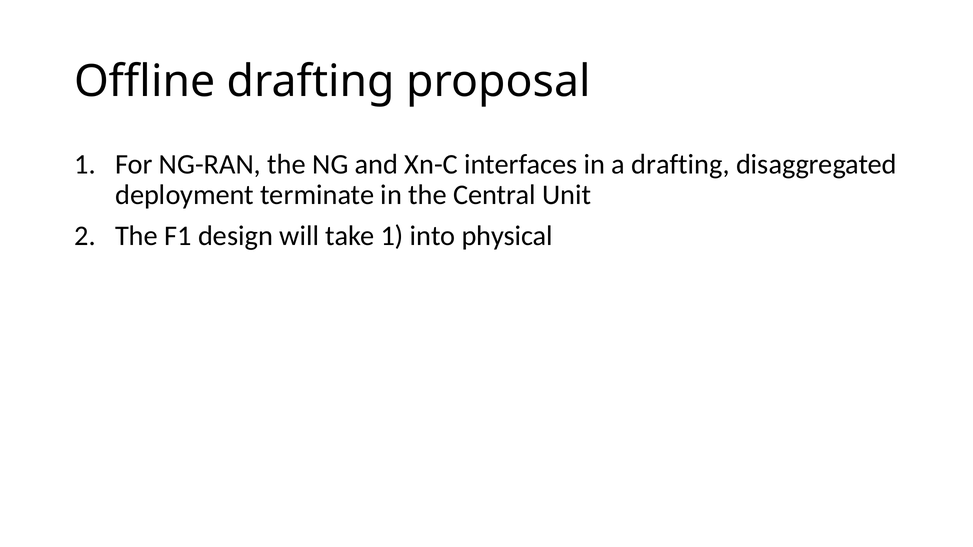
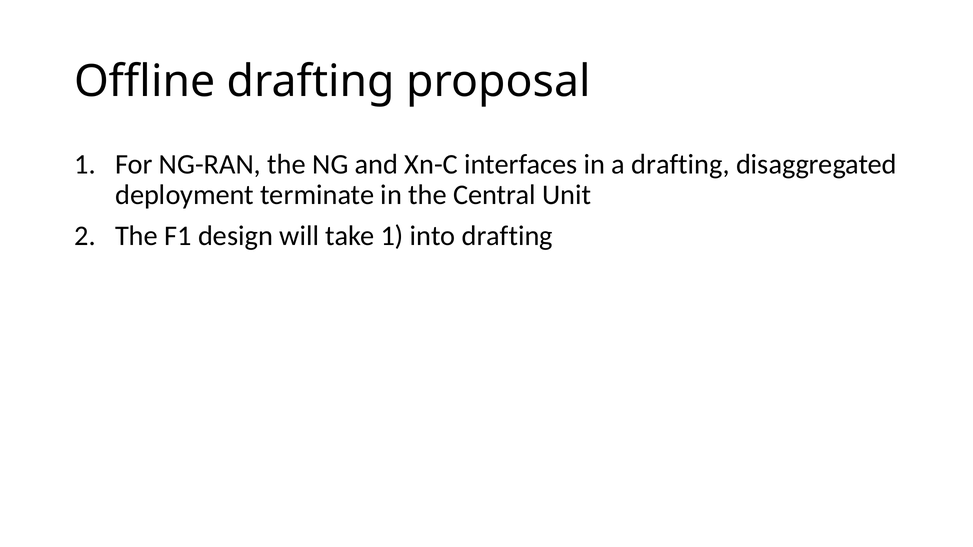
into physical: physical -> drafting (507, 236)
